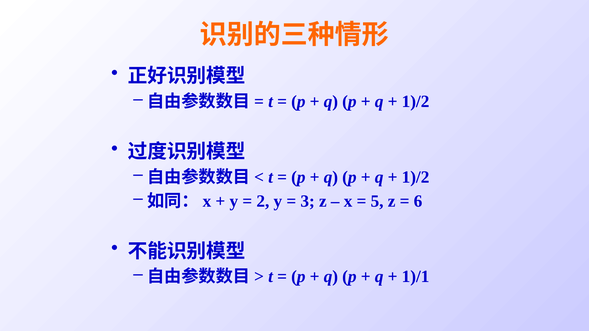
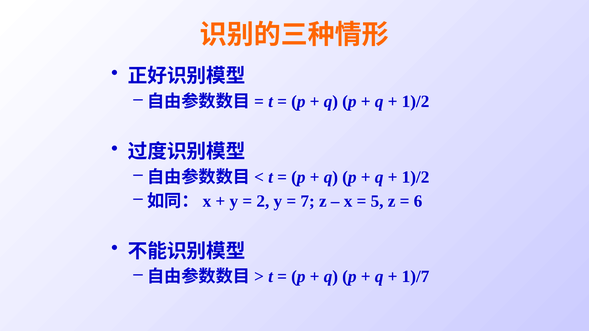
3: 3 -> 7 (308, 201)
1)/1: 1)/1 -> 1)/7 (416, 277)
